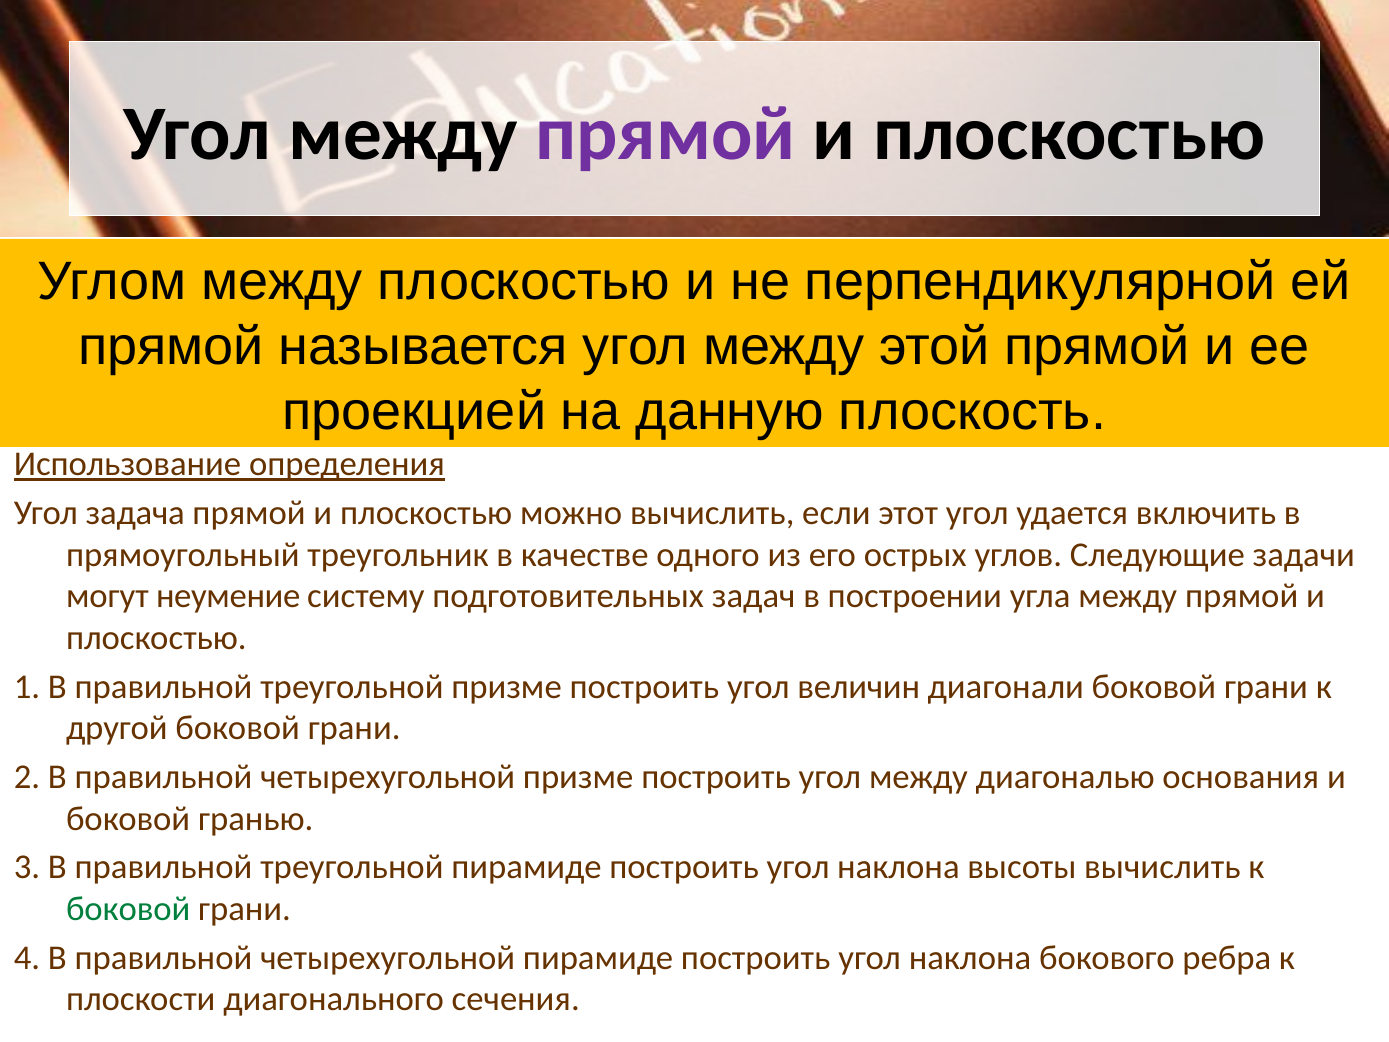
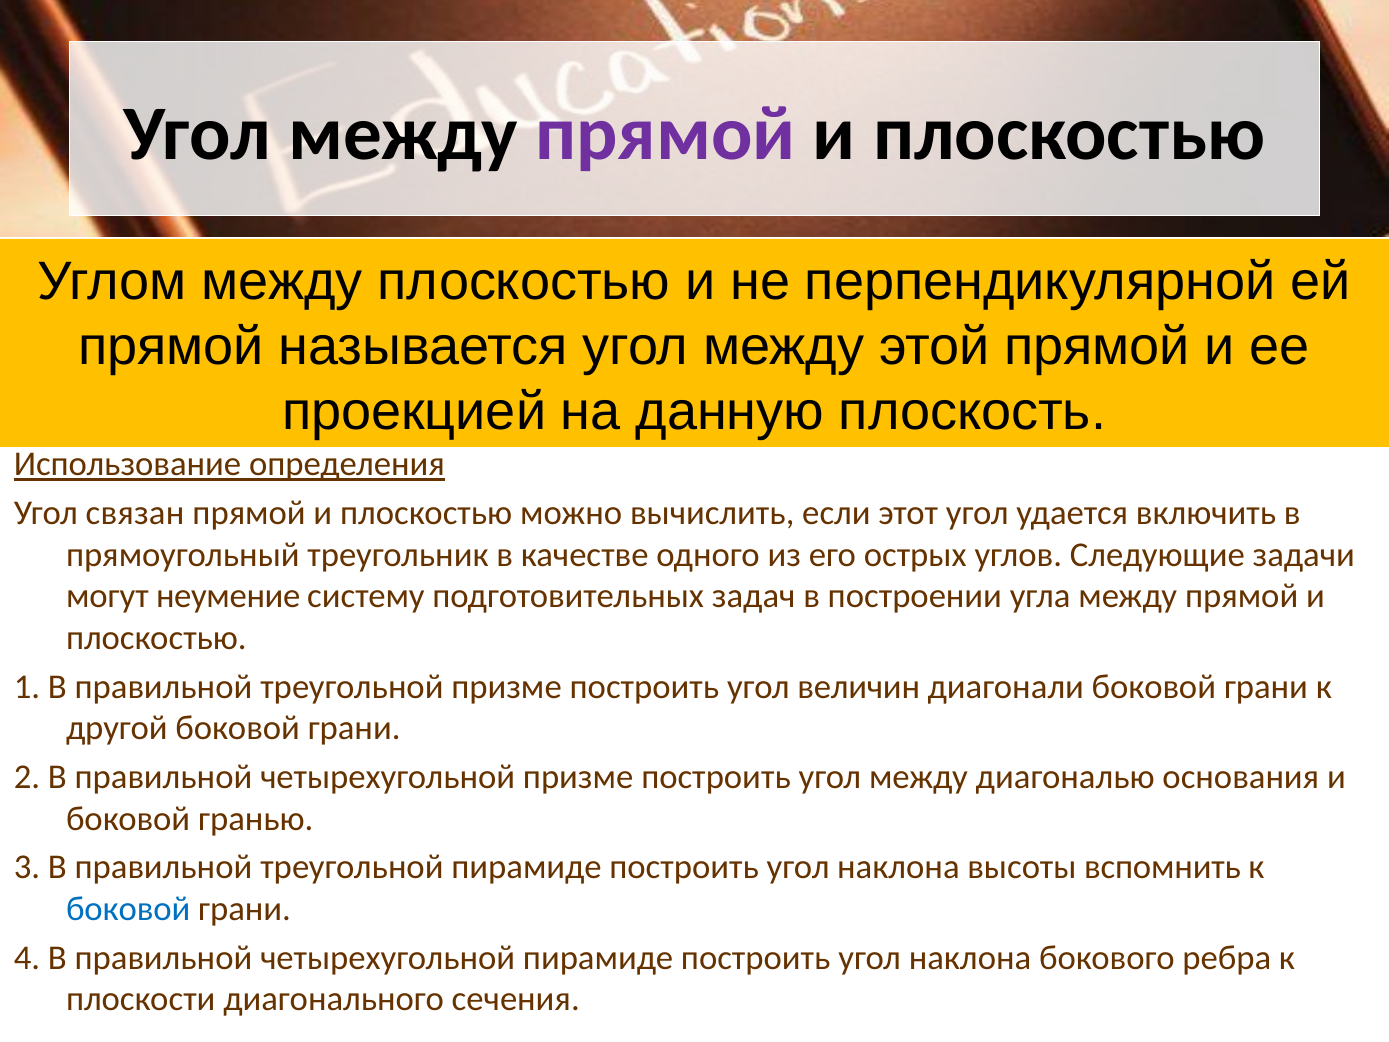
задача: задача -> связан (135, 513)
высоты вычислить: вычислить -> вспомнить (1163, 867)
боковой colour: green -> blue (128, 909)
